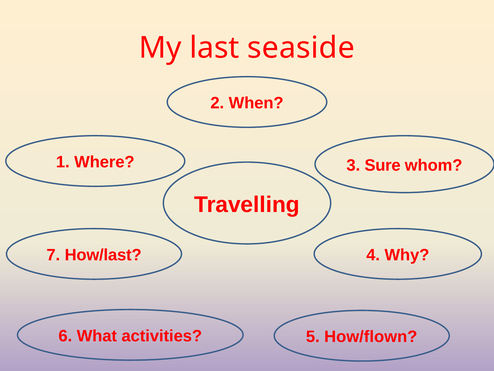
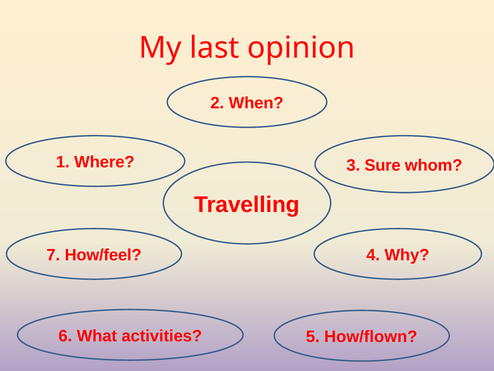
seaside: seaside -> opinion (301, 48)
How/last: How/last -> How/feel (103, 255)
